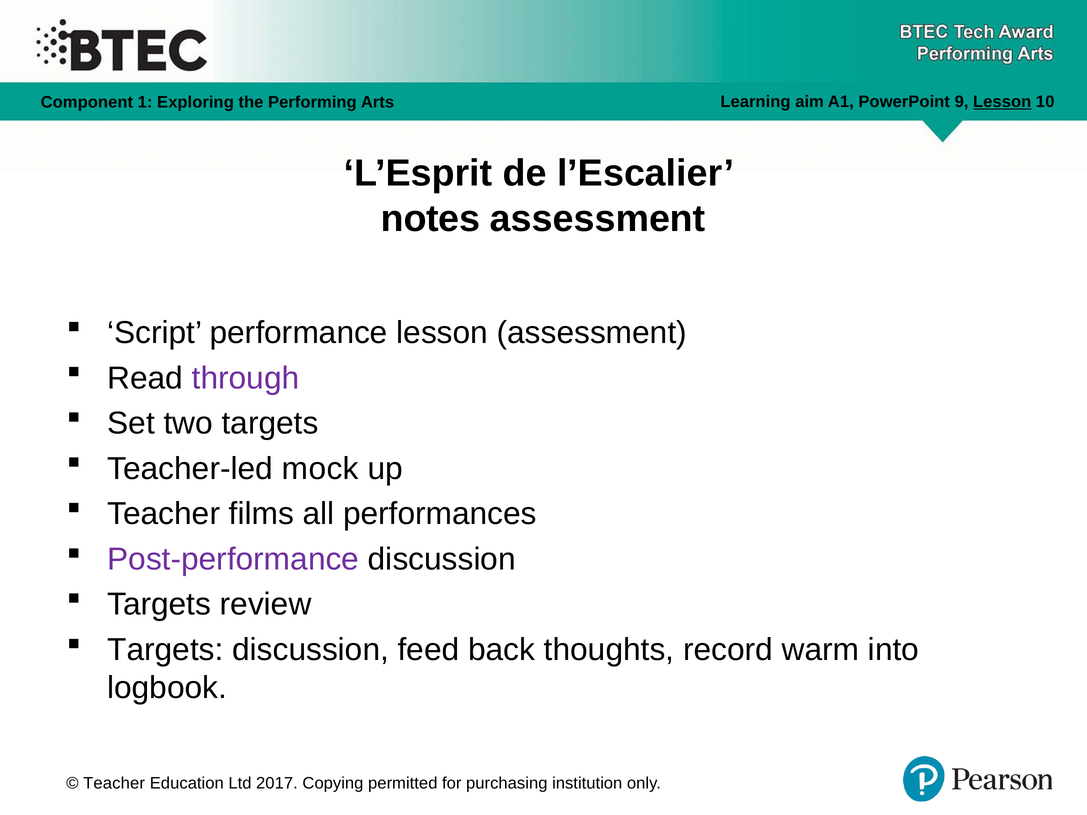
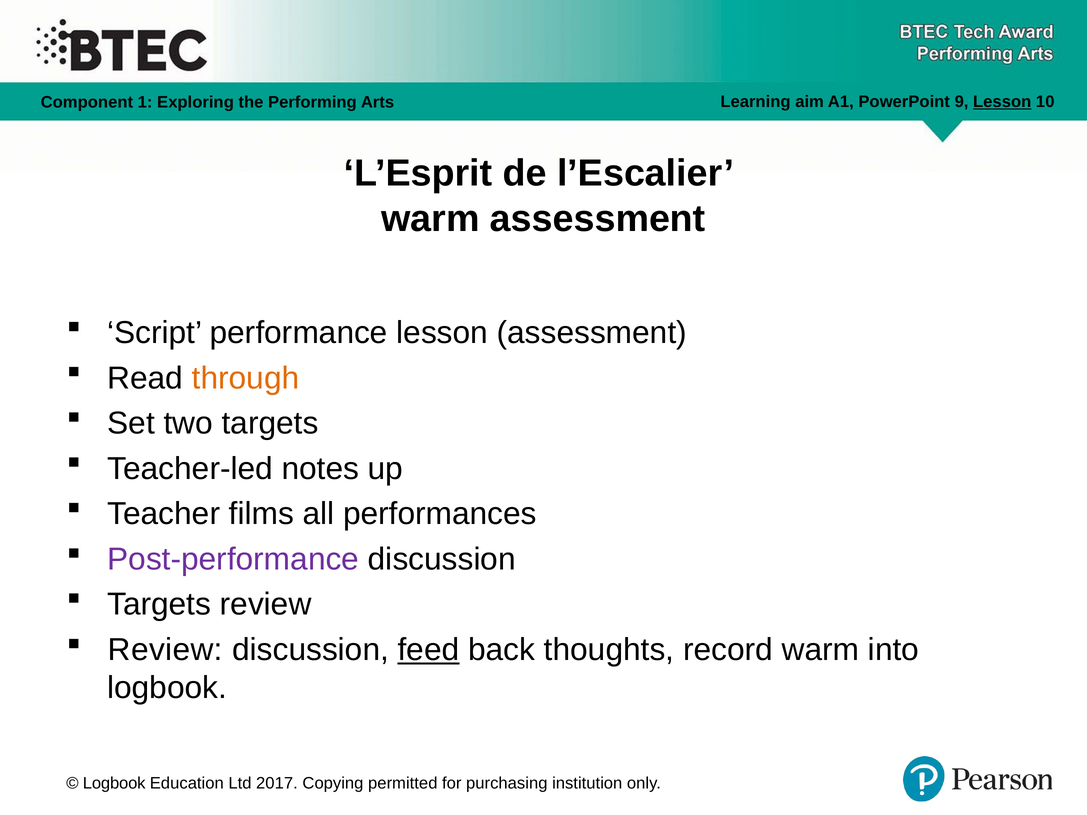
notes: notes -> warm (430, 219)
through colour: purple -> orange (246, 378)
mock: mock -> notes (320, 469)
Targets: Targets -> Review (165, 650)
feed underline: none -> present (429, 650)
Teacher: Teacher -> Logbook (114, 784)
